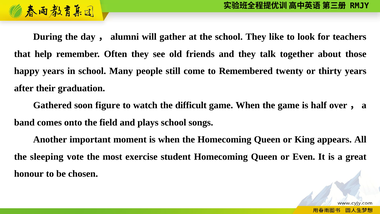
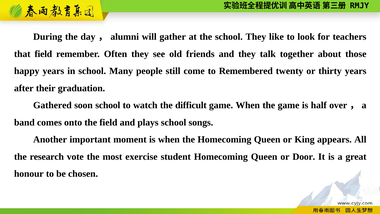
that help: help -> field (43, 54)
soon figure: figure -> school (108, 105)
sleeping: sleeping -> research (47, 156)
Even: Even -> Door (304, 156)
